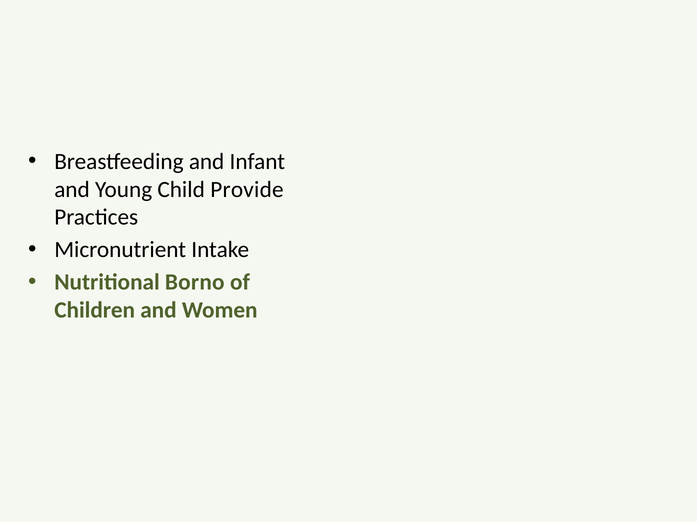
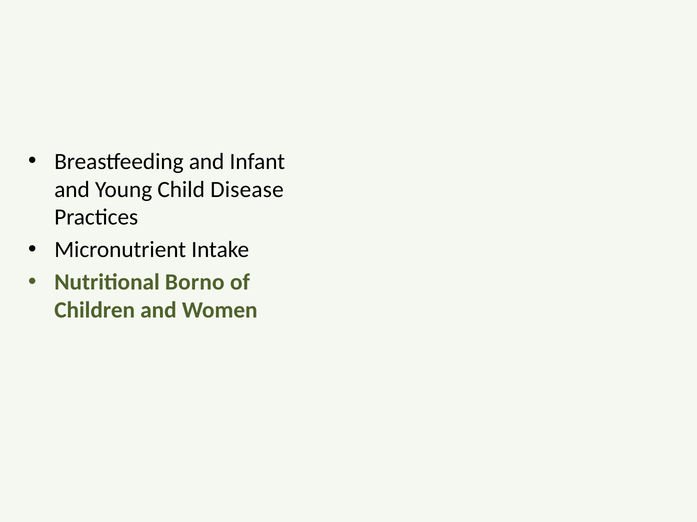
Provide: Provide -> Disease (247, 190)
